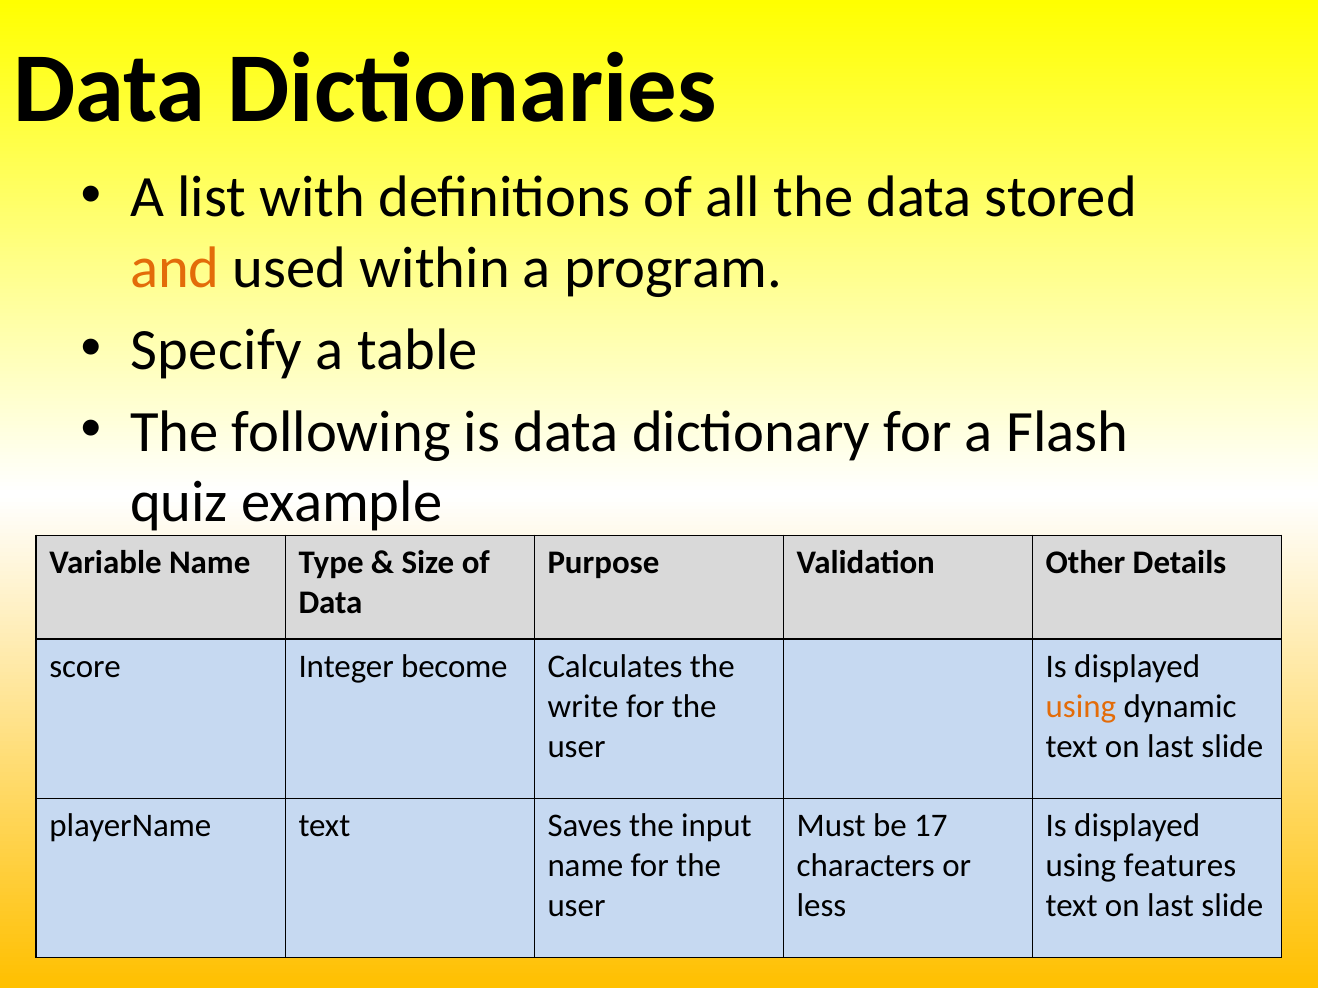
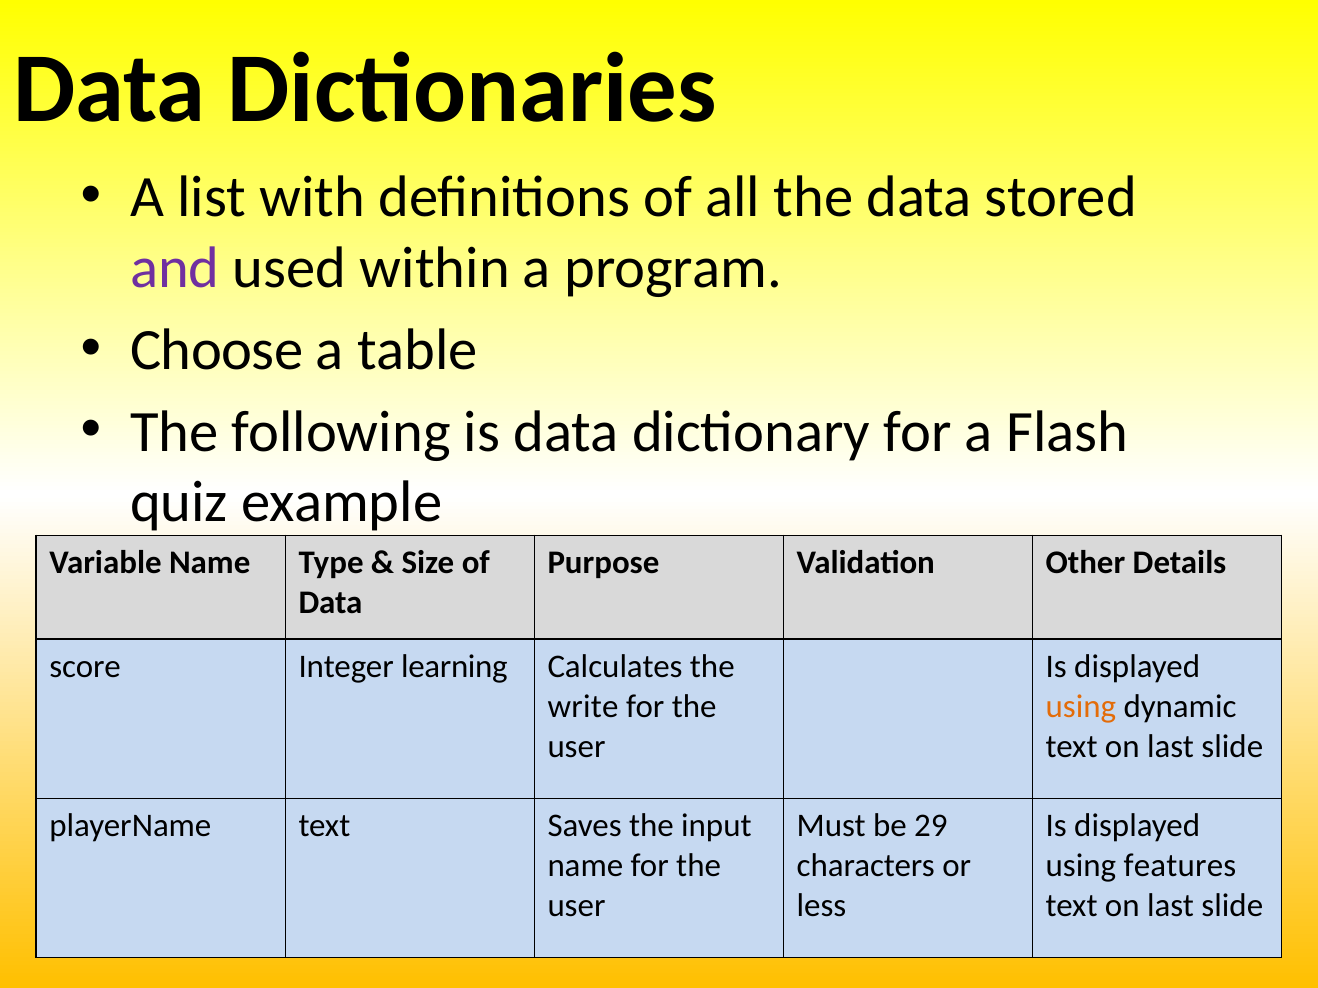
and colour: orange -> purple (175, 268)
Specify: Specify -> Choose (217, 350)
become: become -> learning (454, 667)
17: 17 -> 29 (931, 826)
